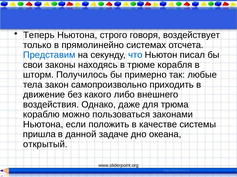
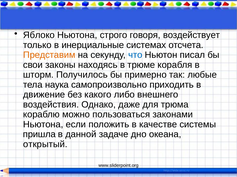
Теперь: Теперь -> Яблоко (39, 35)
прямолинейно: прямолинейно -> инерциальные (93, 45)
Представим colour: blue -> orange (49, 55)
закон: закон -> наука (57, 85)
